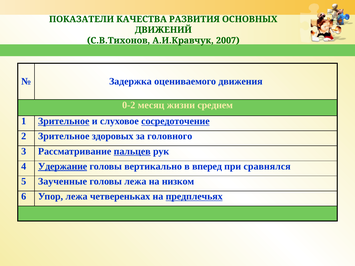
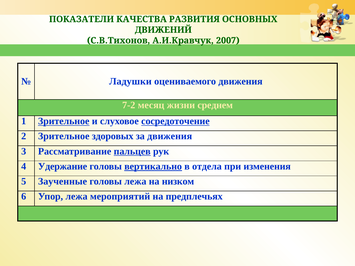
Задержка: Задержка -> Ладушки (130, 81)
0-2: 0-2 -> 7-2 (129, 105)
за головного: головного -> движения (170, 136)
Удержание underline: present -> none (63, 167)
вертикально underline: none -> present (153, 167)
вперед: вперед -> отдела (207, 167)
сравнялся: сравнялся -> изменения (267, 167)
четвереньках: четвереньках -> мероприятий (120, 197)
предплечьях underline: present -> none (194, 197)
